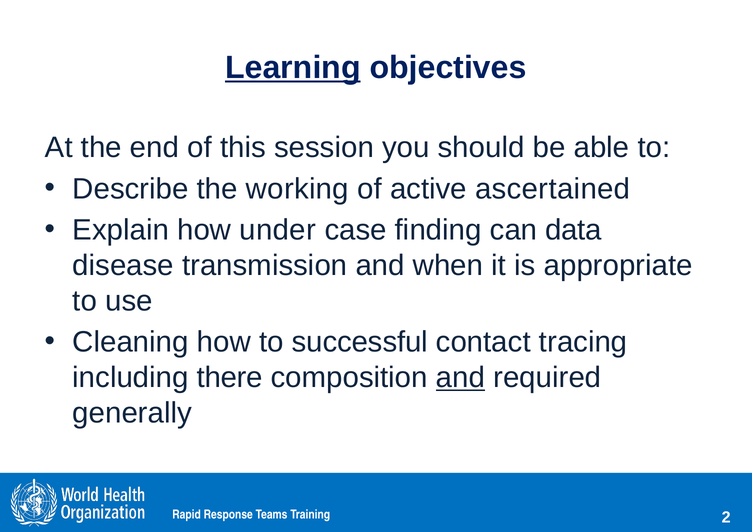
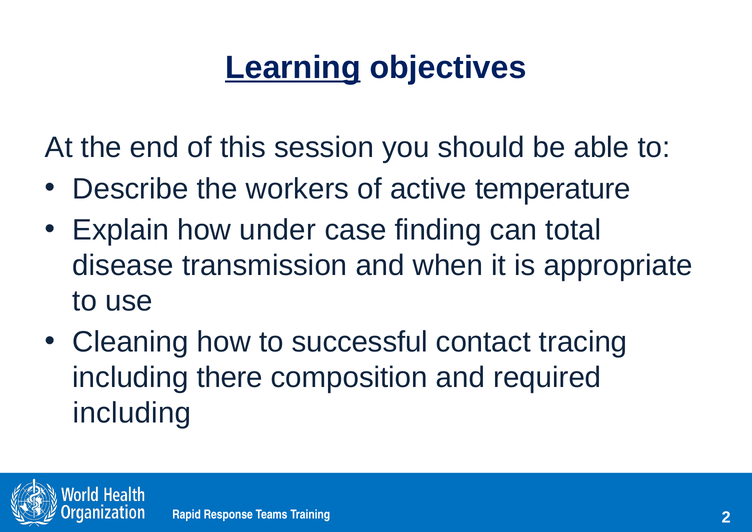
working: working -> workers (298, 189)
ascertained: ascertained -> temperature (553, 189)
data: data -> total (573, 230)
and underline: present -> none (460, 377)
generally: generally -> including (132, 413)
